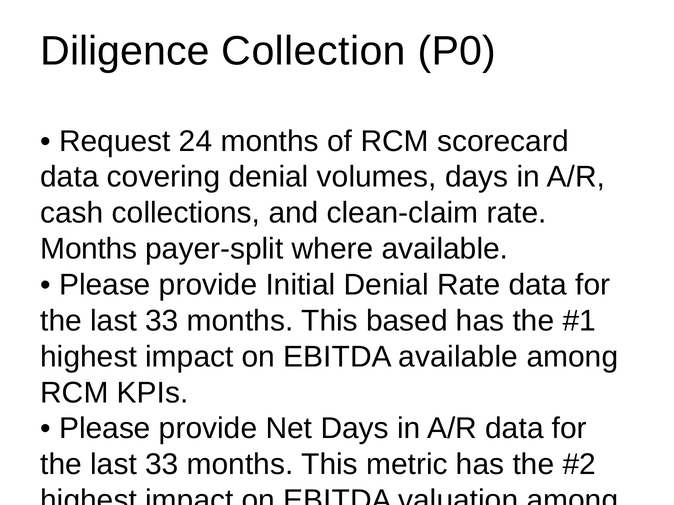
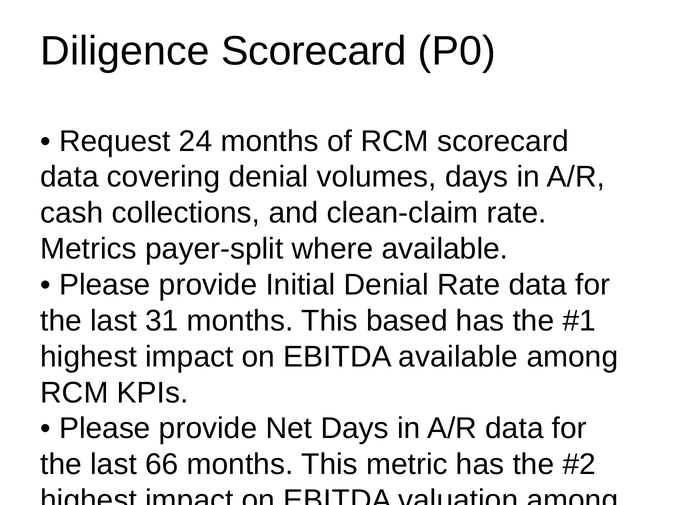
Diligence Collection: Collection -> Scorecard (314, 51)
Months: Months -> Metrics (89, 249)
33: 33 -> 31 (162, 321)
33: 33 -> 66 (162, 465)
